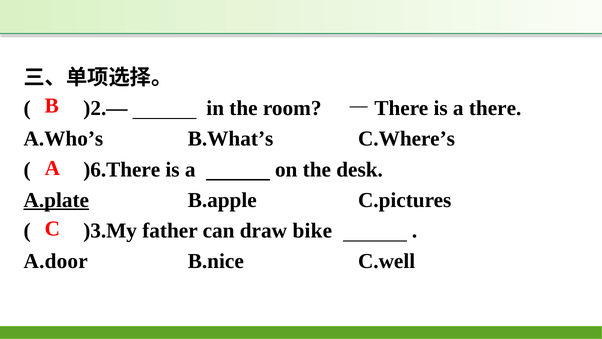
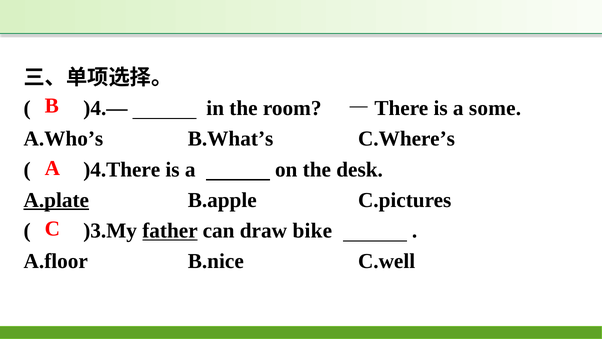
)2.—: )2.— -> )4.— (105, 108)
a there: there -> some (495, 108)
)6.There: )6.There -> )4.There (122, 169)
father underline: none -> present (170, 230)
A.door: A.door -> A.floor (56, 261)
